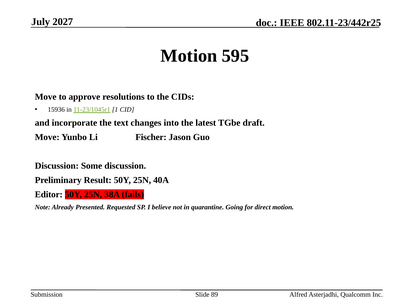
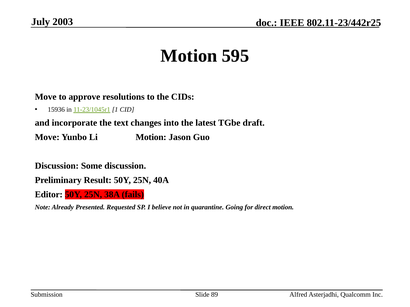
2027: 2027 -> 2003 (63, 22)
Li Fischer: Fischer -> Motion (151, 137)
